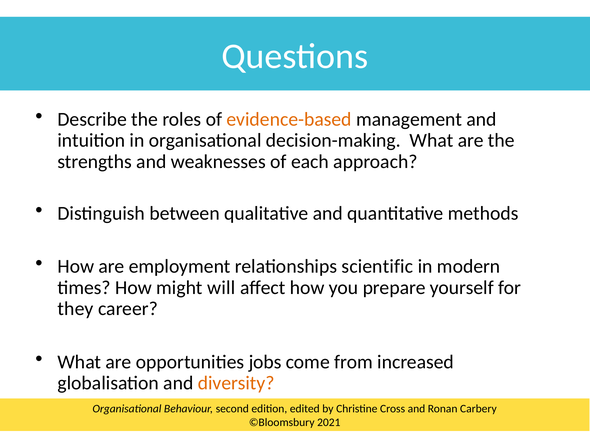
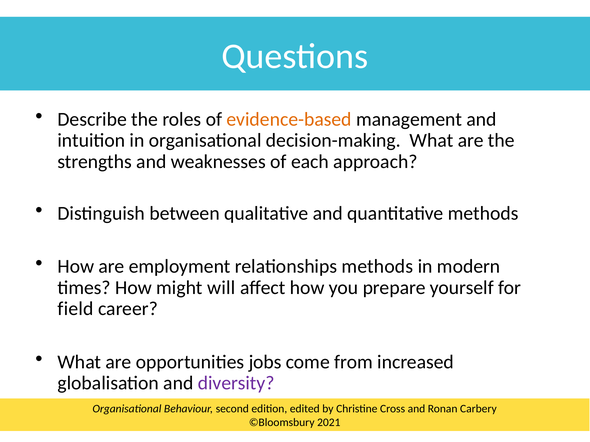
relationships scientific: scientific -> methods (377, 267)
they: they -> field (76, 309)
diversity colour: orange -> purple (236, 384)
